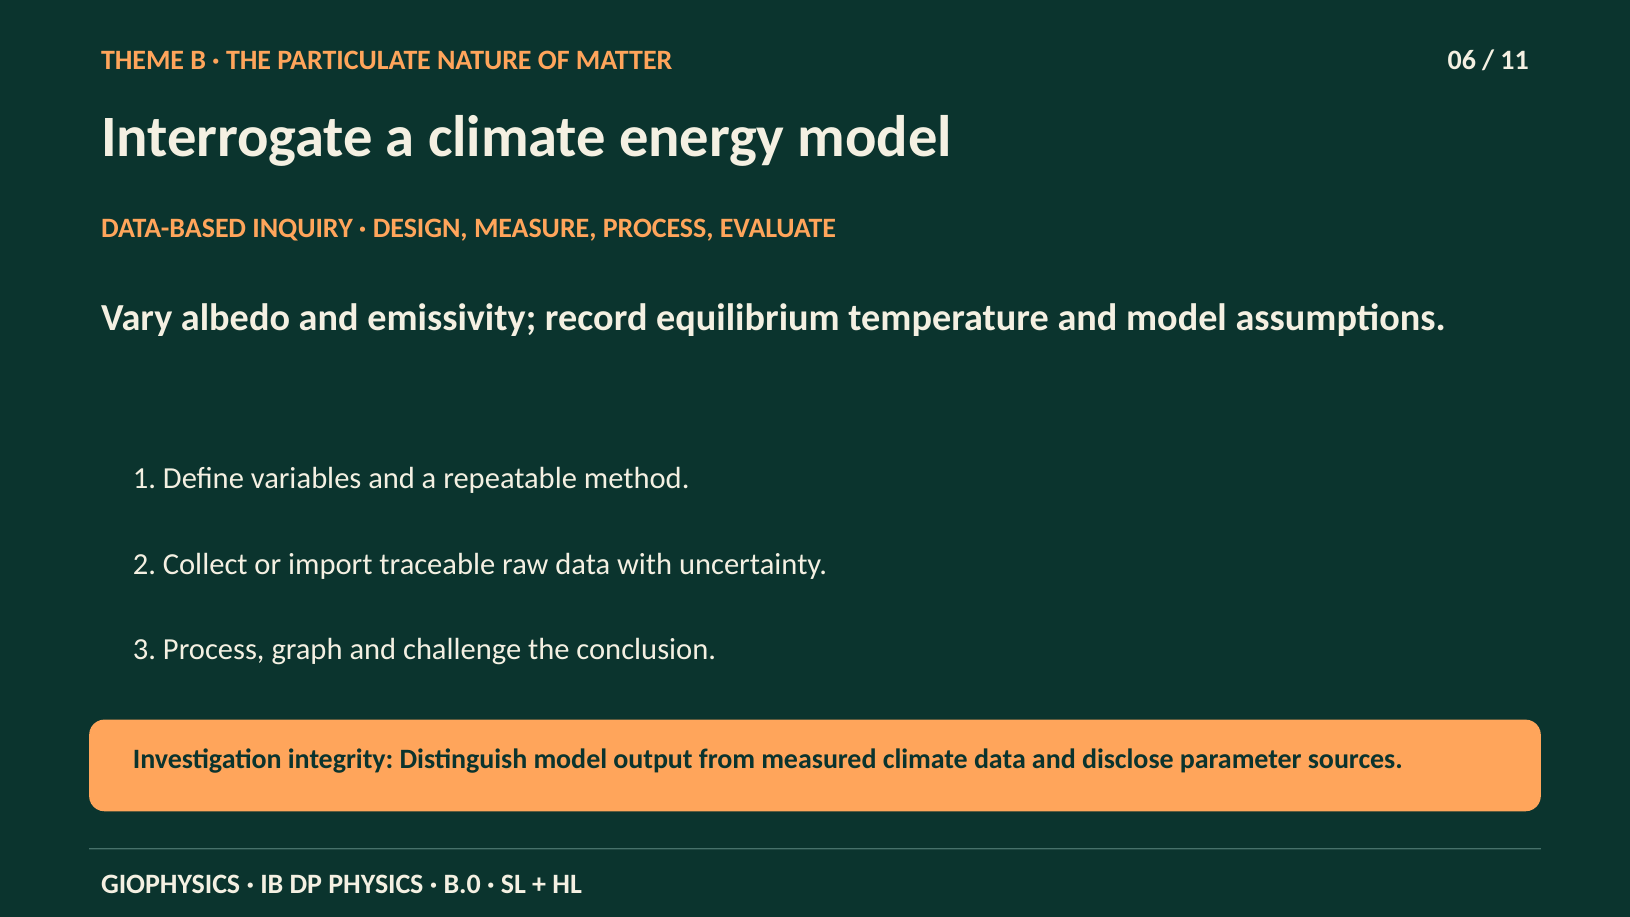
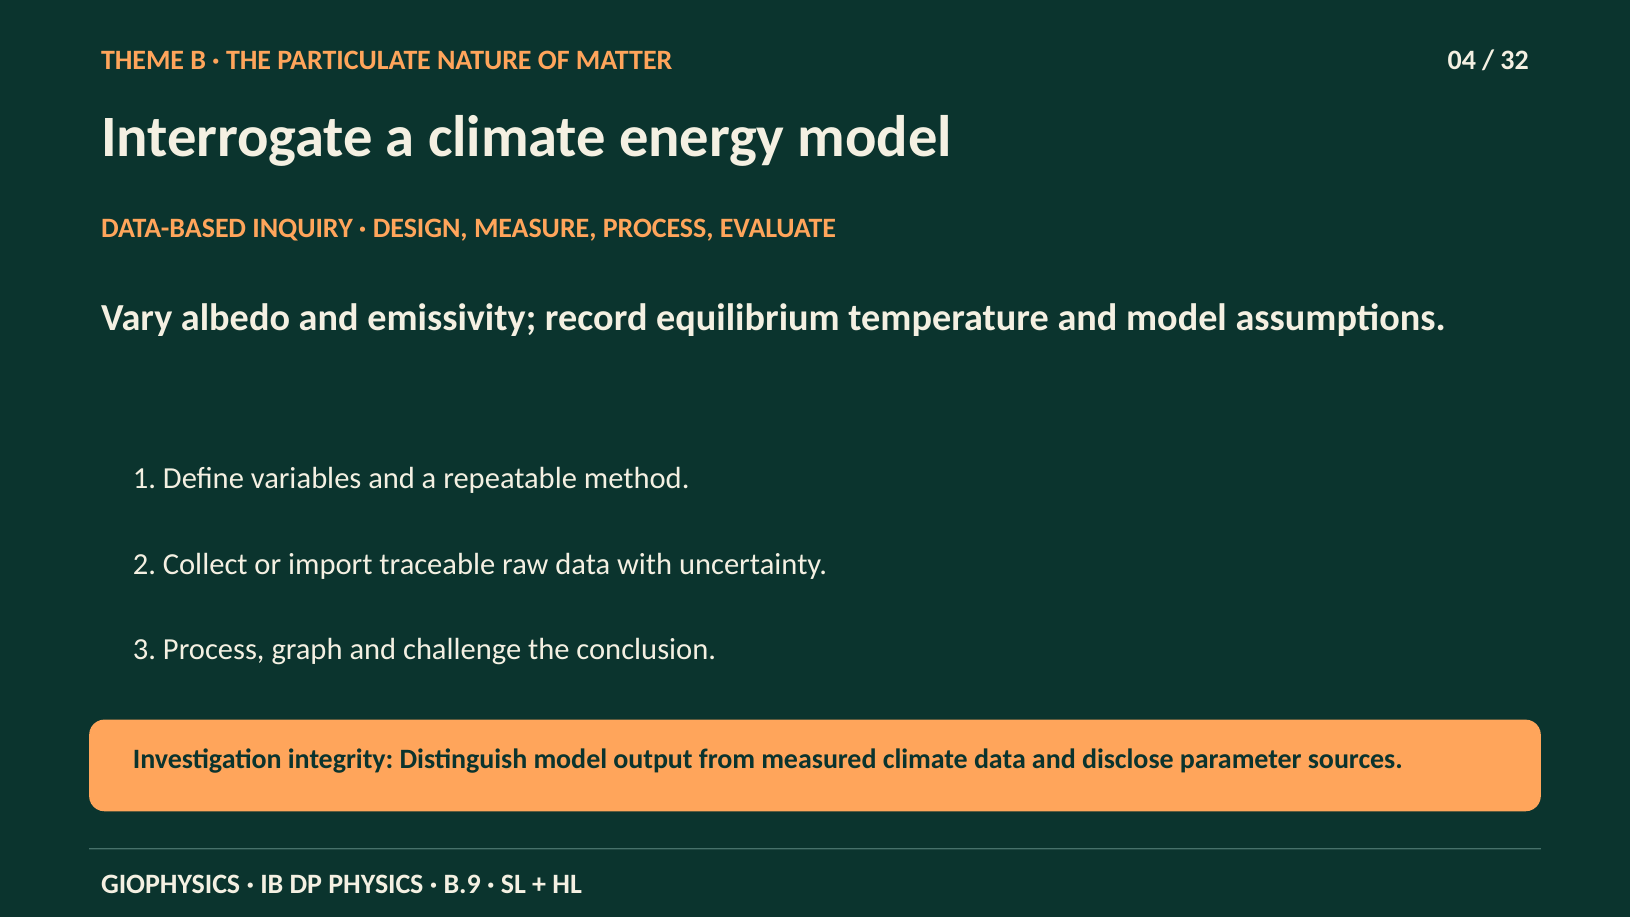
06: 06 -> 04 (1462, 60)
11: 11 -> 32 (1515, 60)
B.0: B.0 -> B.9 (462, 884)
